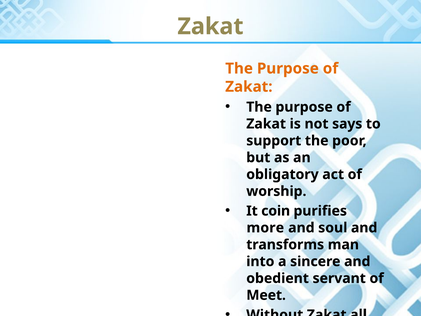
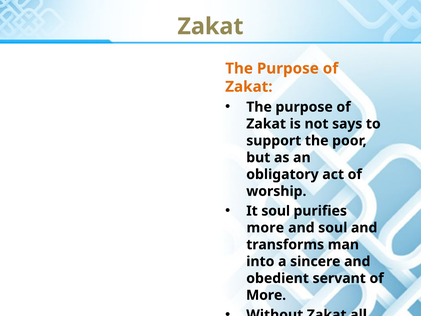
It coin: coin -> soul (276, 211)
Meet: Meet -> More (266, 295)
